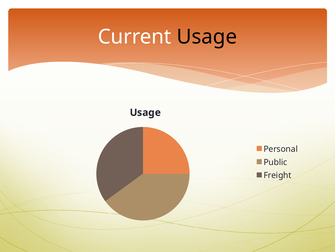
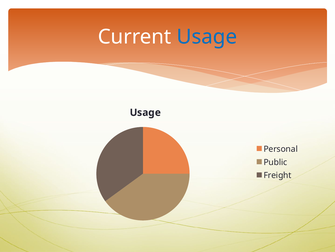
Usage colour: black -> blue (207, 37)
